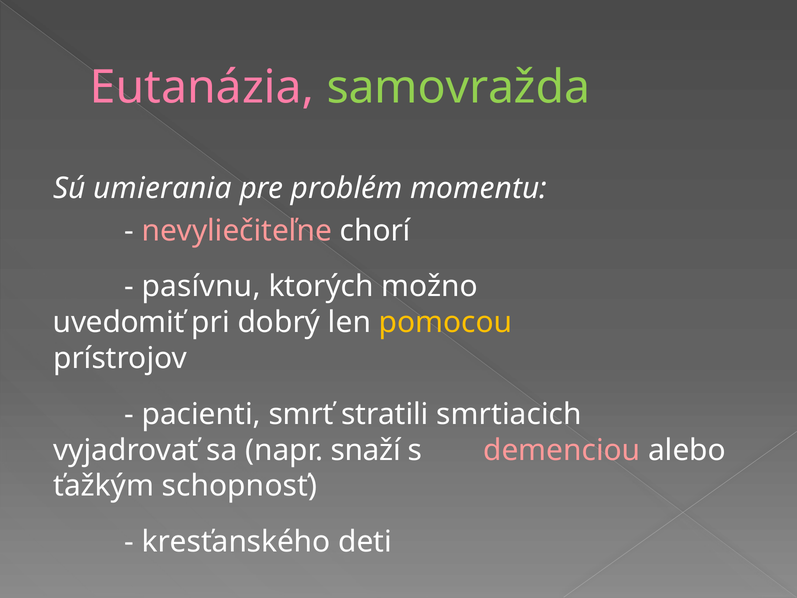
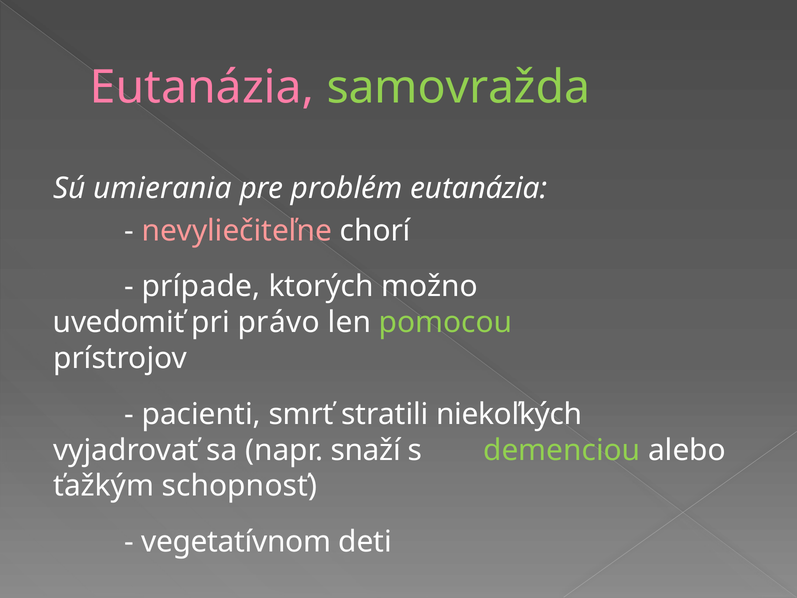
problém momentu: momentu -> eutanázia (479, 188)
pasívnu: pasívnu -> prípade (201, 286)
dobrý: dobrý -> právo (279, 322)
pomocou colour: yellow -> light green (445, 322)
smrtiacich: smrtiacich -> niekoľkých (509, 414)
demenciou colour: pink -> light green (562, 450)
kresťanského: kresťanského -> vegetatívnom (236, 542)
